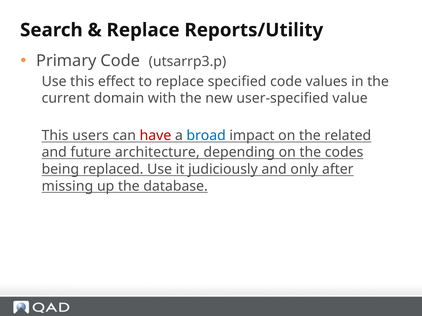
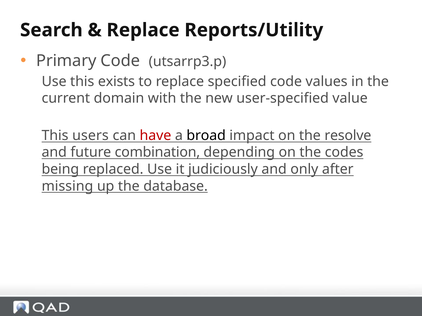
effect: effect -> exists (116, 82)
broad colour: blue -> black (206, 136)
related: related -> resolve (348, 136)
architecture: architecture -> combination (157, 153)
